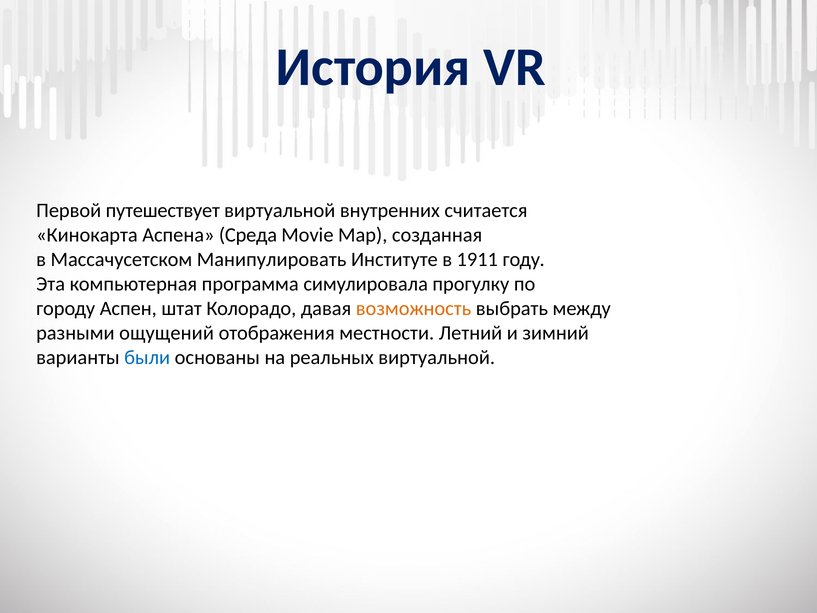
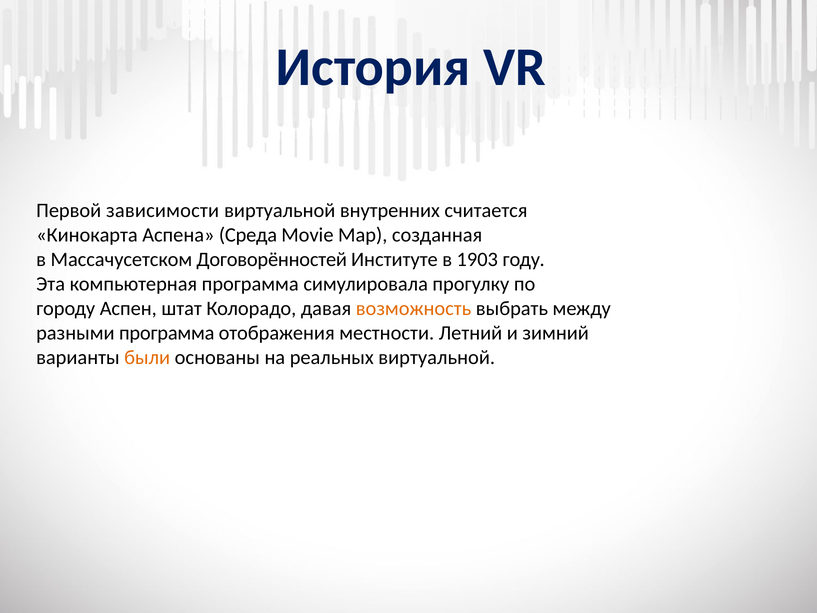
путешествует: путешествует -> зависимости (163, 210)
Манипулировать: Манипулировать -> Договорённостей (272, 259)
1911: 1911 -> 1903 (477, 259)
разными ощущений: ощущений -> программа (167, 333)
были colour: blue -> orange (147, 357)
